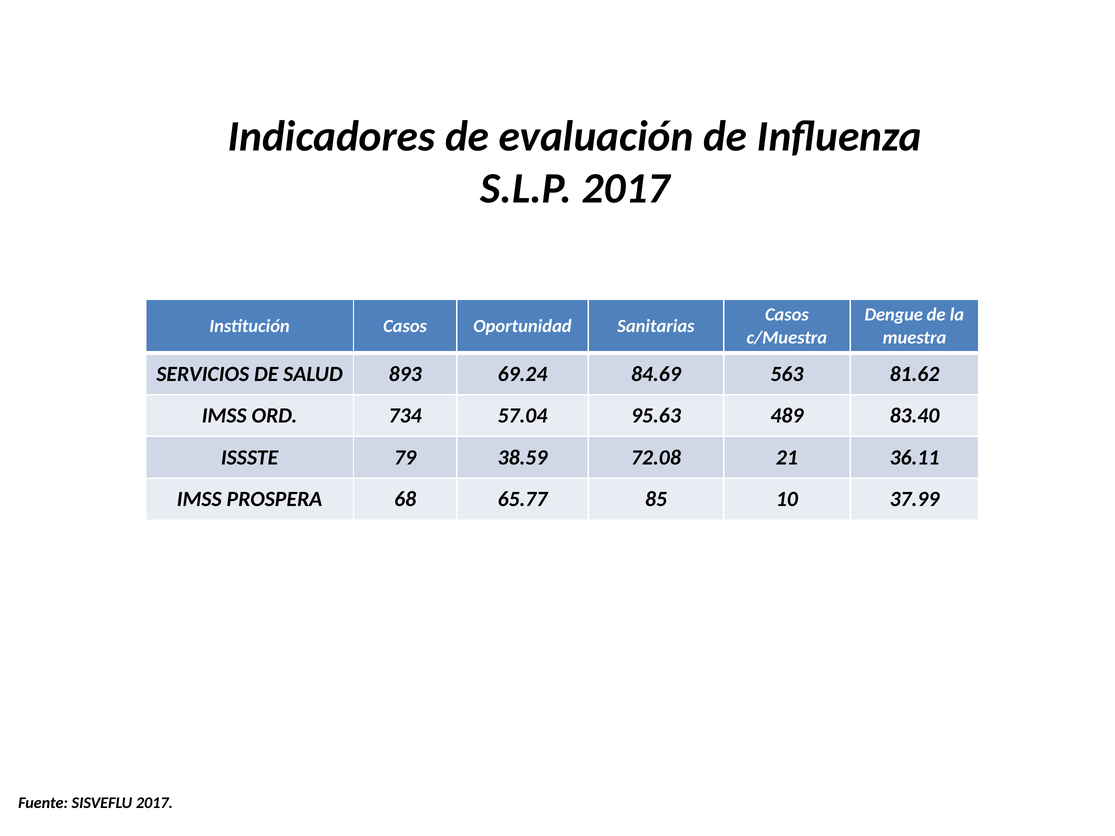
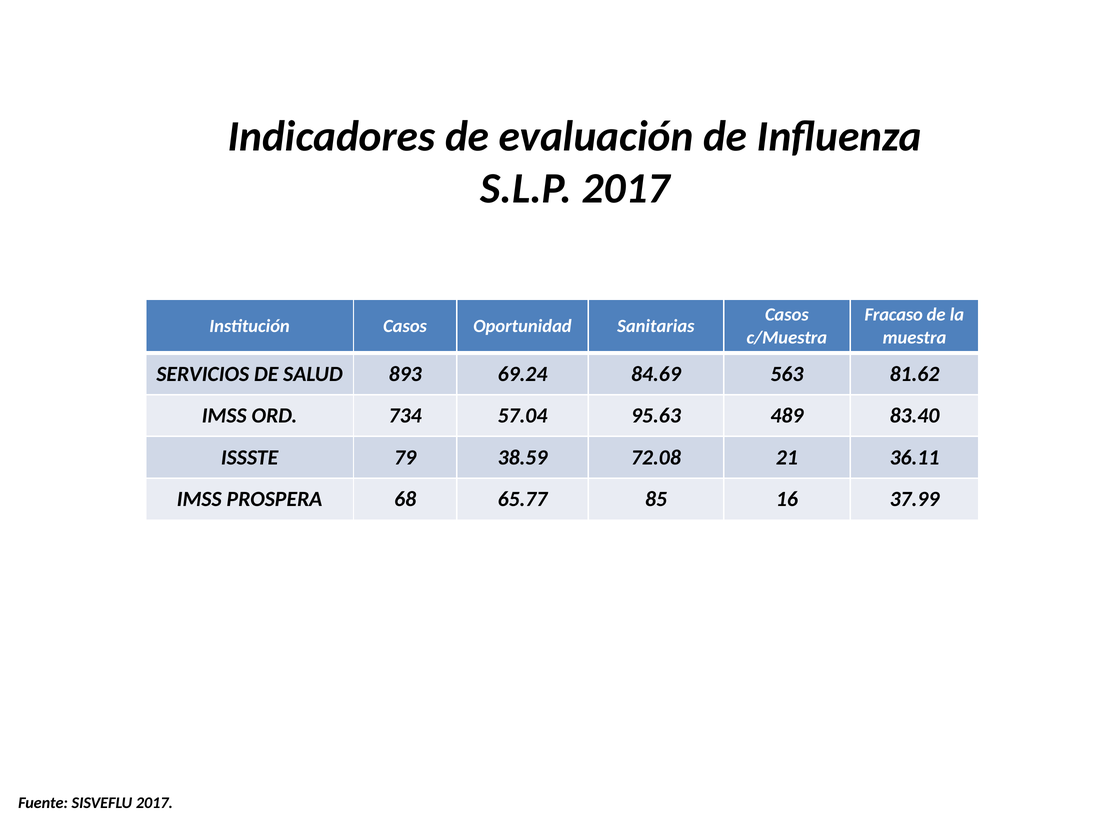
Dengue: Dengue -> Fracaso (894, 315)
10: 10 -> 16 (787, 499)
